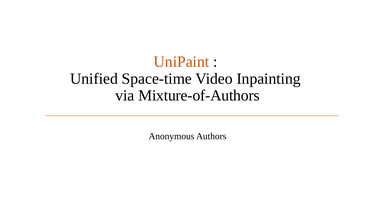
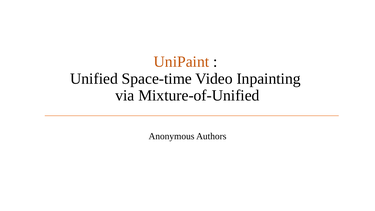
Mixture-of-Authors: Mixture-of-Authors -> Mixture-of-Unified (199, 96)
